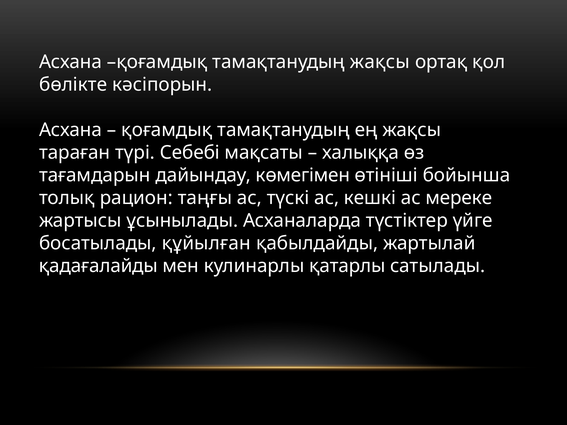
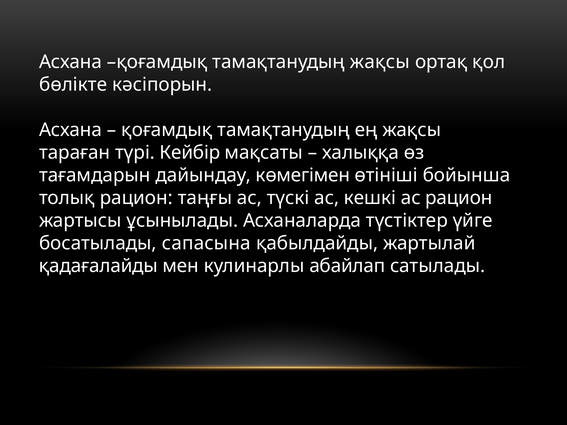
Себебі: Себебі -> Кейбір (190, 153)
ас мереке: мереке -> рацион (459, 198)
құйылған: құйылған -> сапасына (206, 243)
қатарлы: қатарлы -> абайлап (347, 266)
